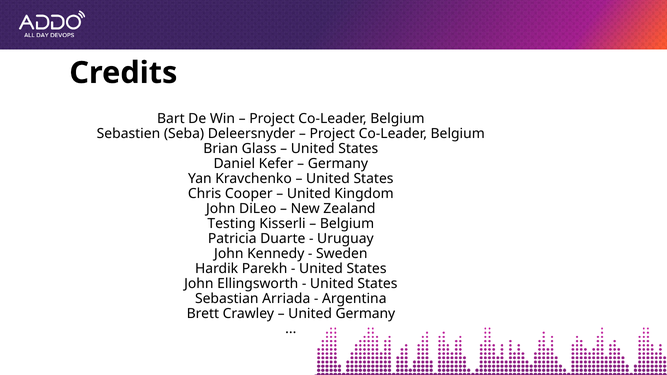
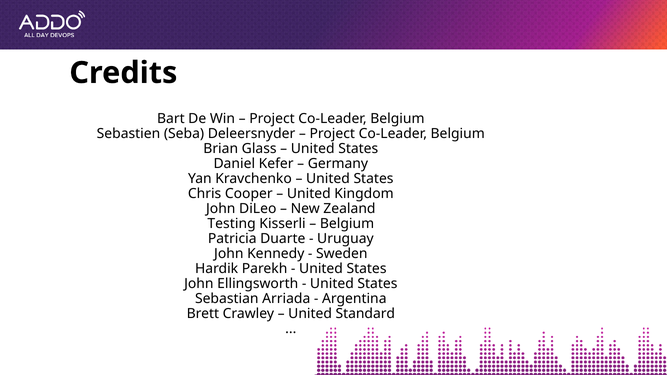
United Germany: Germany -> Standard (365, 314)
